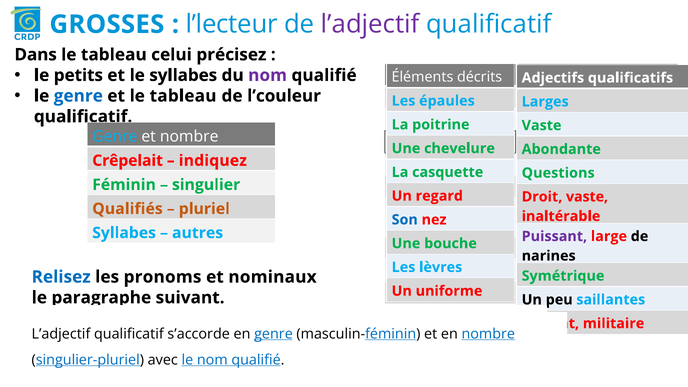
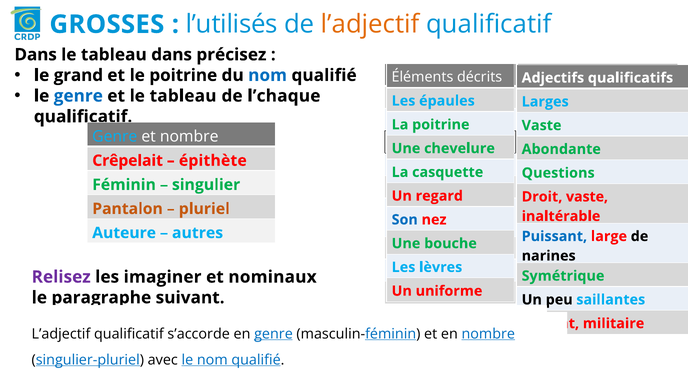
l’lecteur: l’lecteur -> l’utilisés (232, 24)
l’adjectif colour: purple -> orange (370, 24)
tableau celui: celui -> dans (172, 55)
petits: petits -> grand (78, 75)
le syllabes: syllabes -> poitrine (183, 75)
nom colour: purple -> blue (268, 75)
l’couleur: l’couleur -> l’chaque (284, 96)
indiquez: indiquez -> épithète (213, 161)
Qualifiés: Qualifiés -> Pantalon (128, 209)
Syllabes: Syllabes -> Auteure (124, 233)
Puissant colour: purple -> blue (554, 236)
Relisez colour: blue -> purple (61, 277)
pronoms: pronoms -> imaginer (163, 277)
